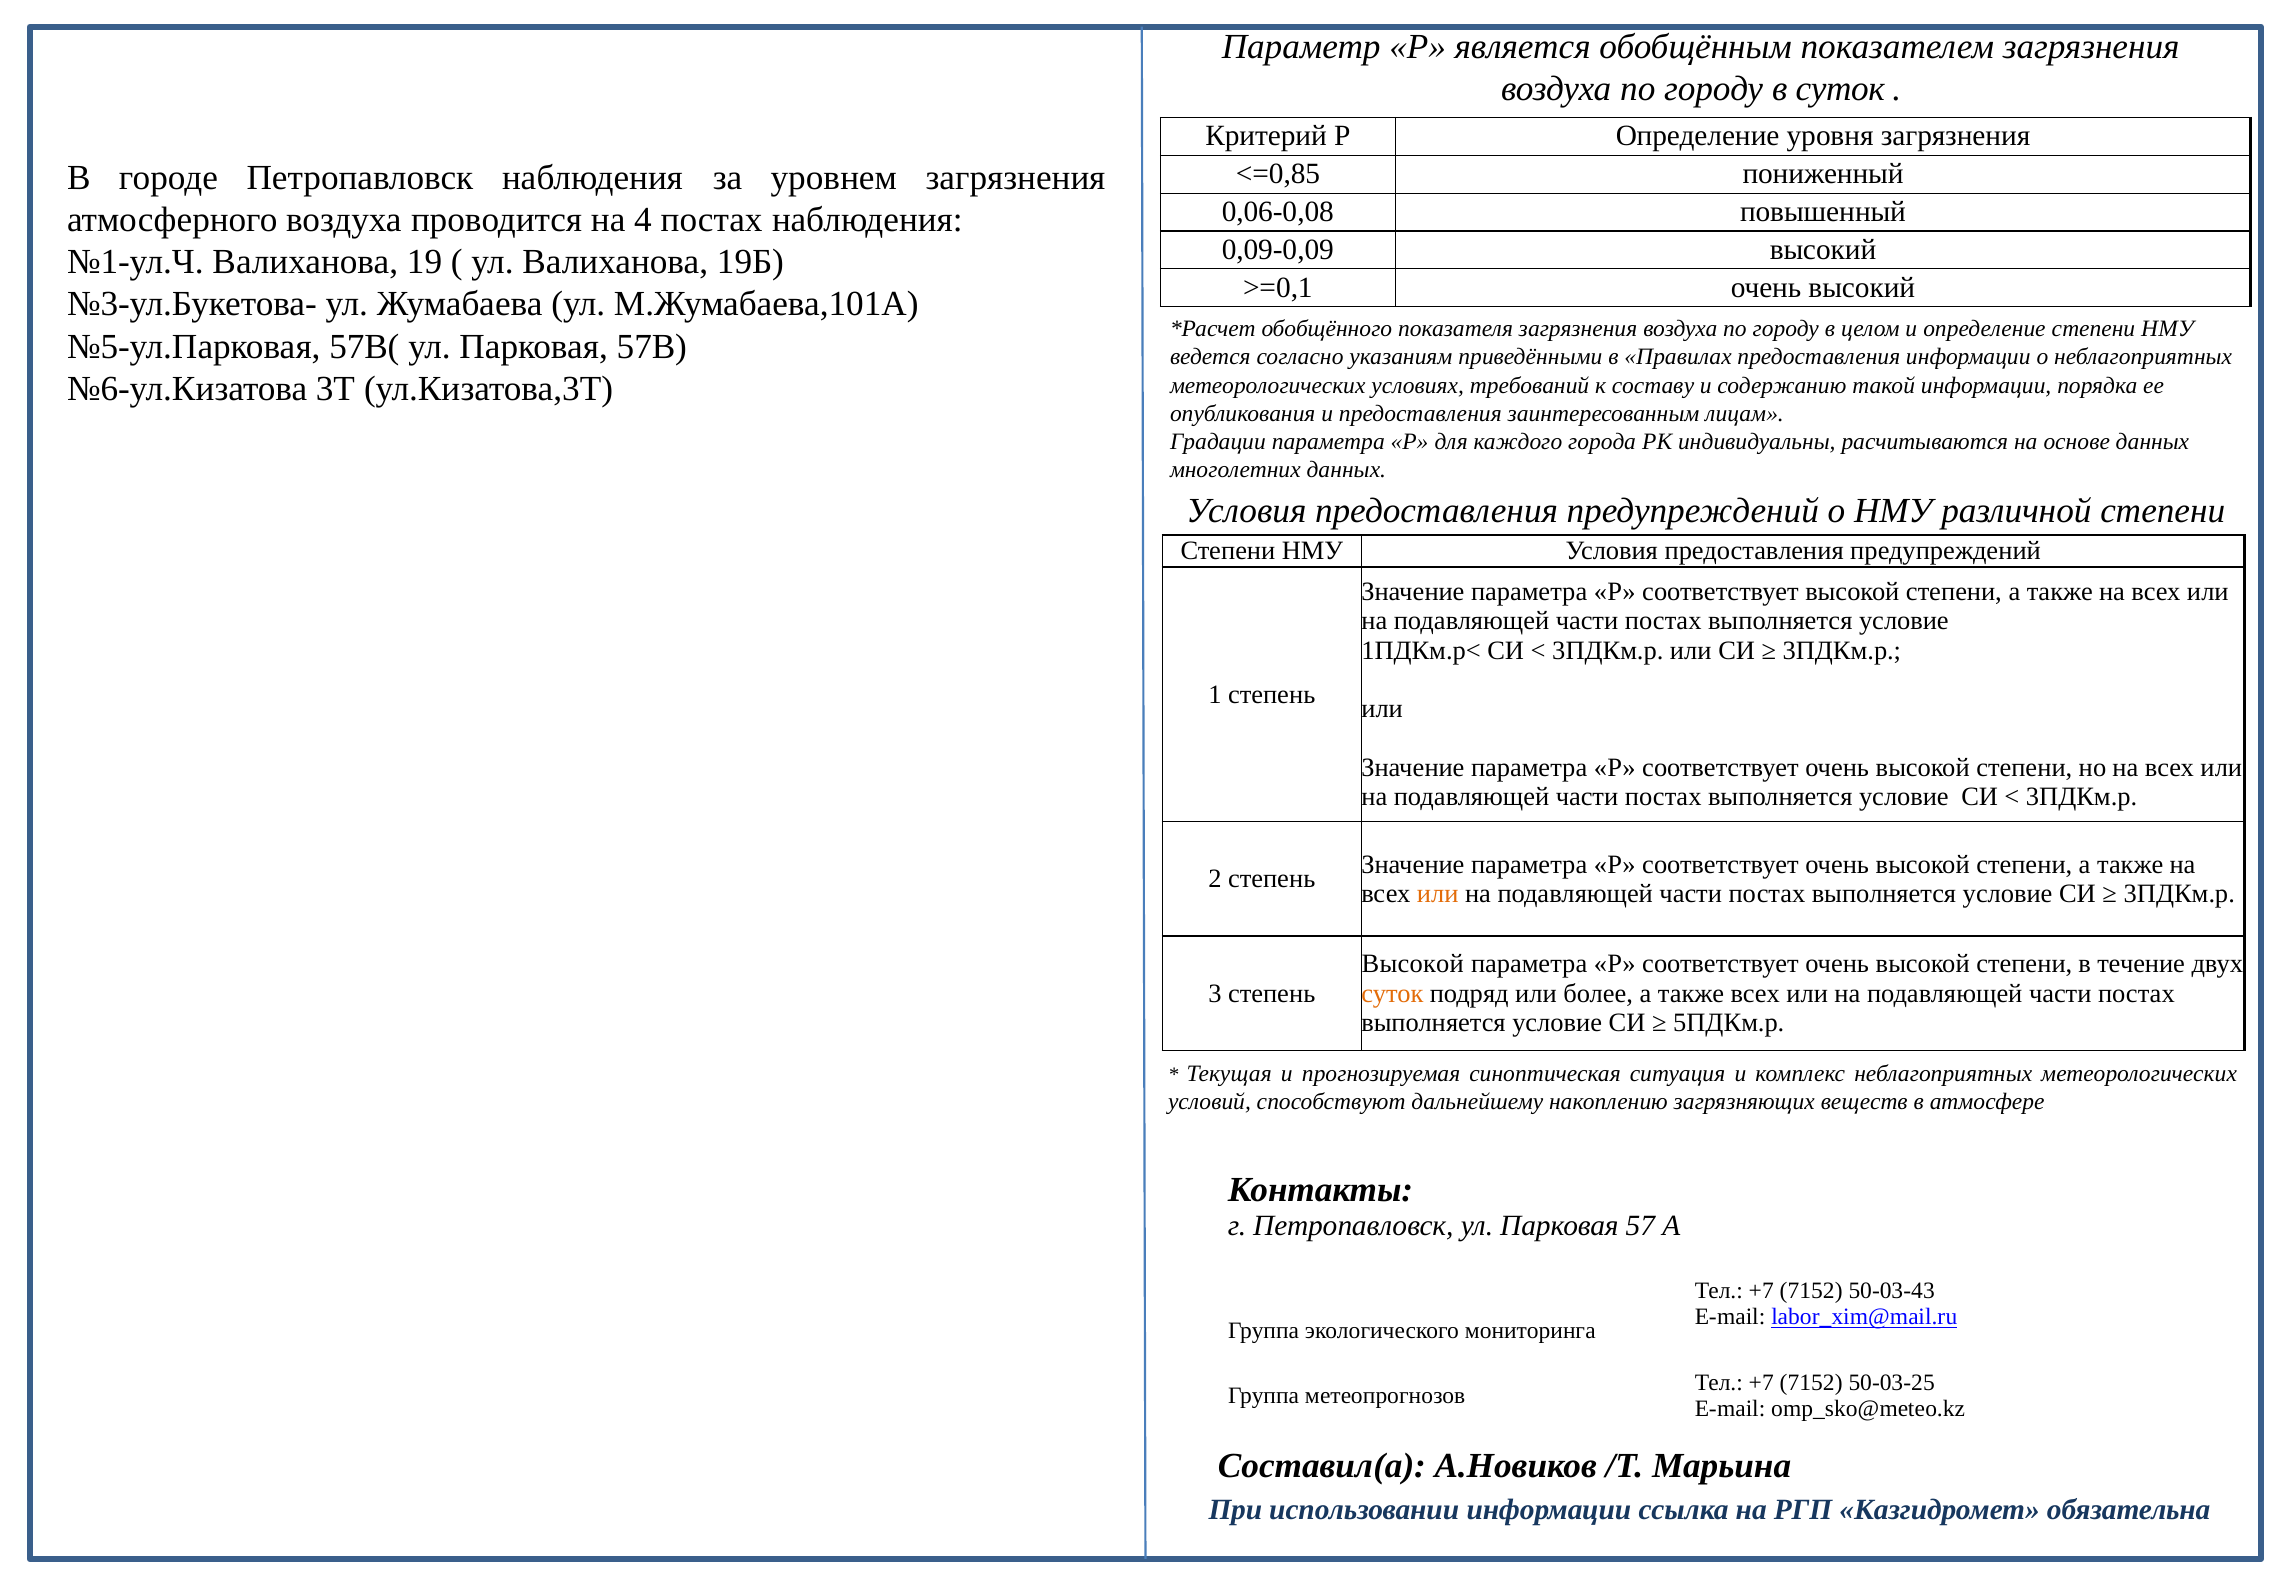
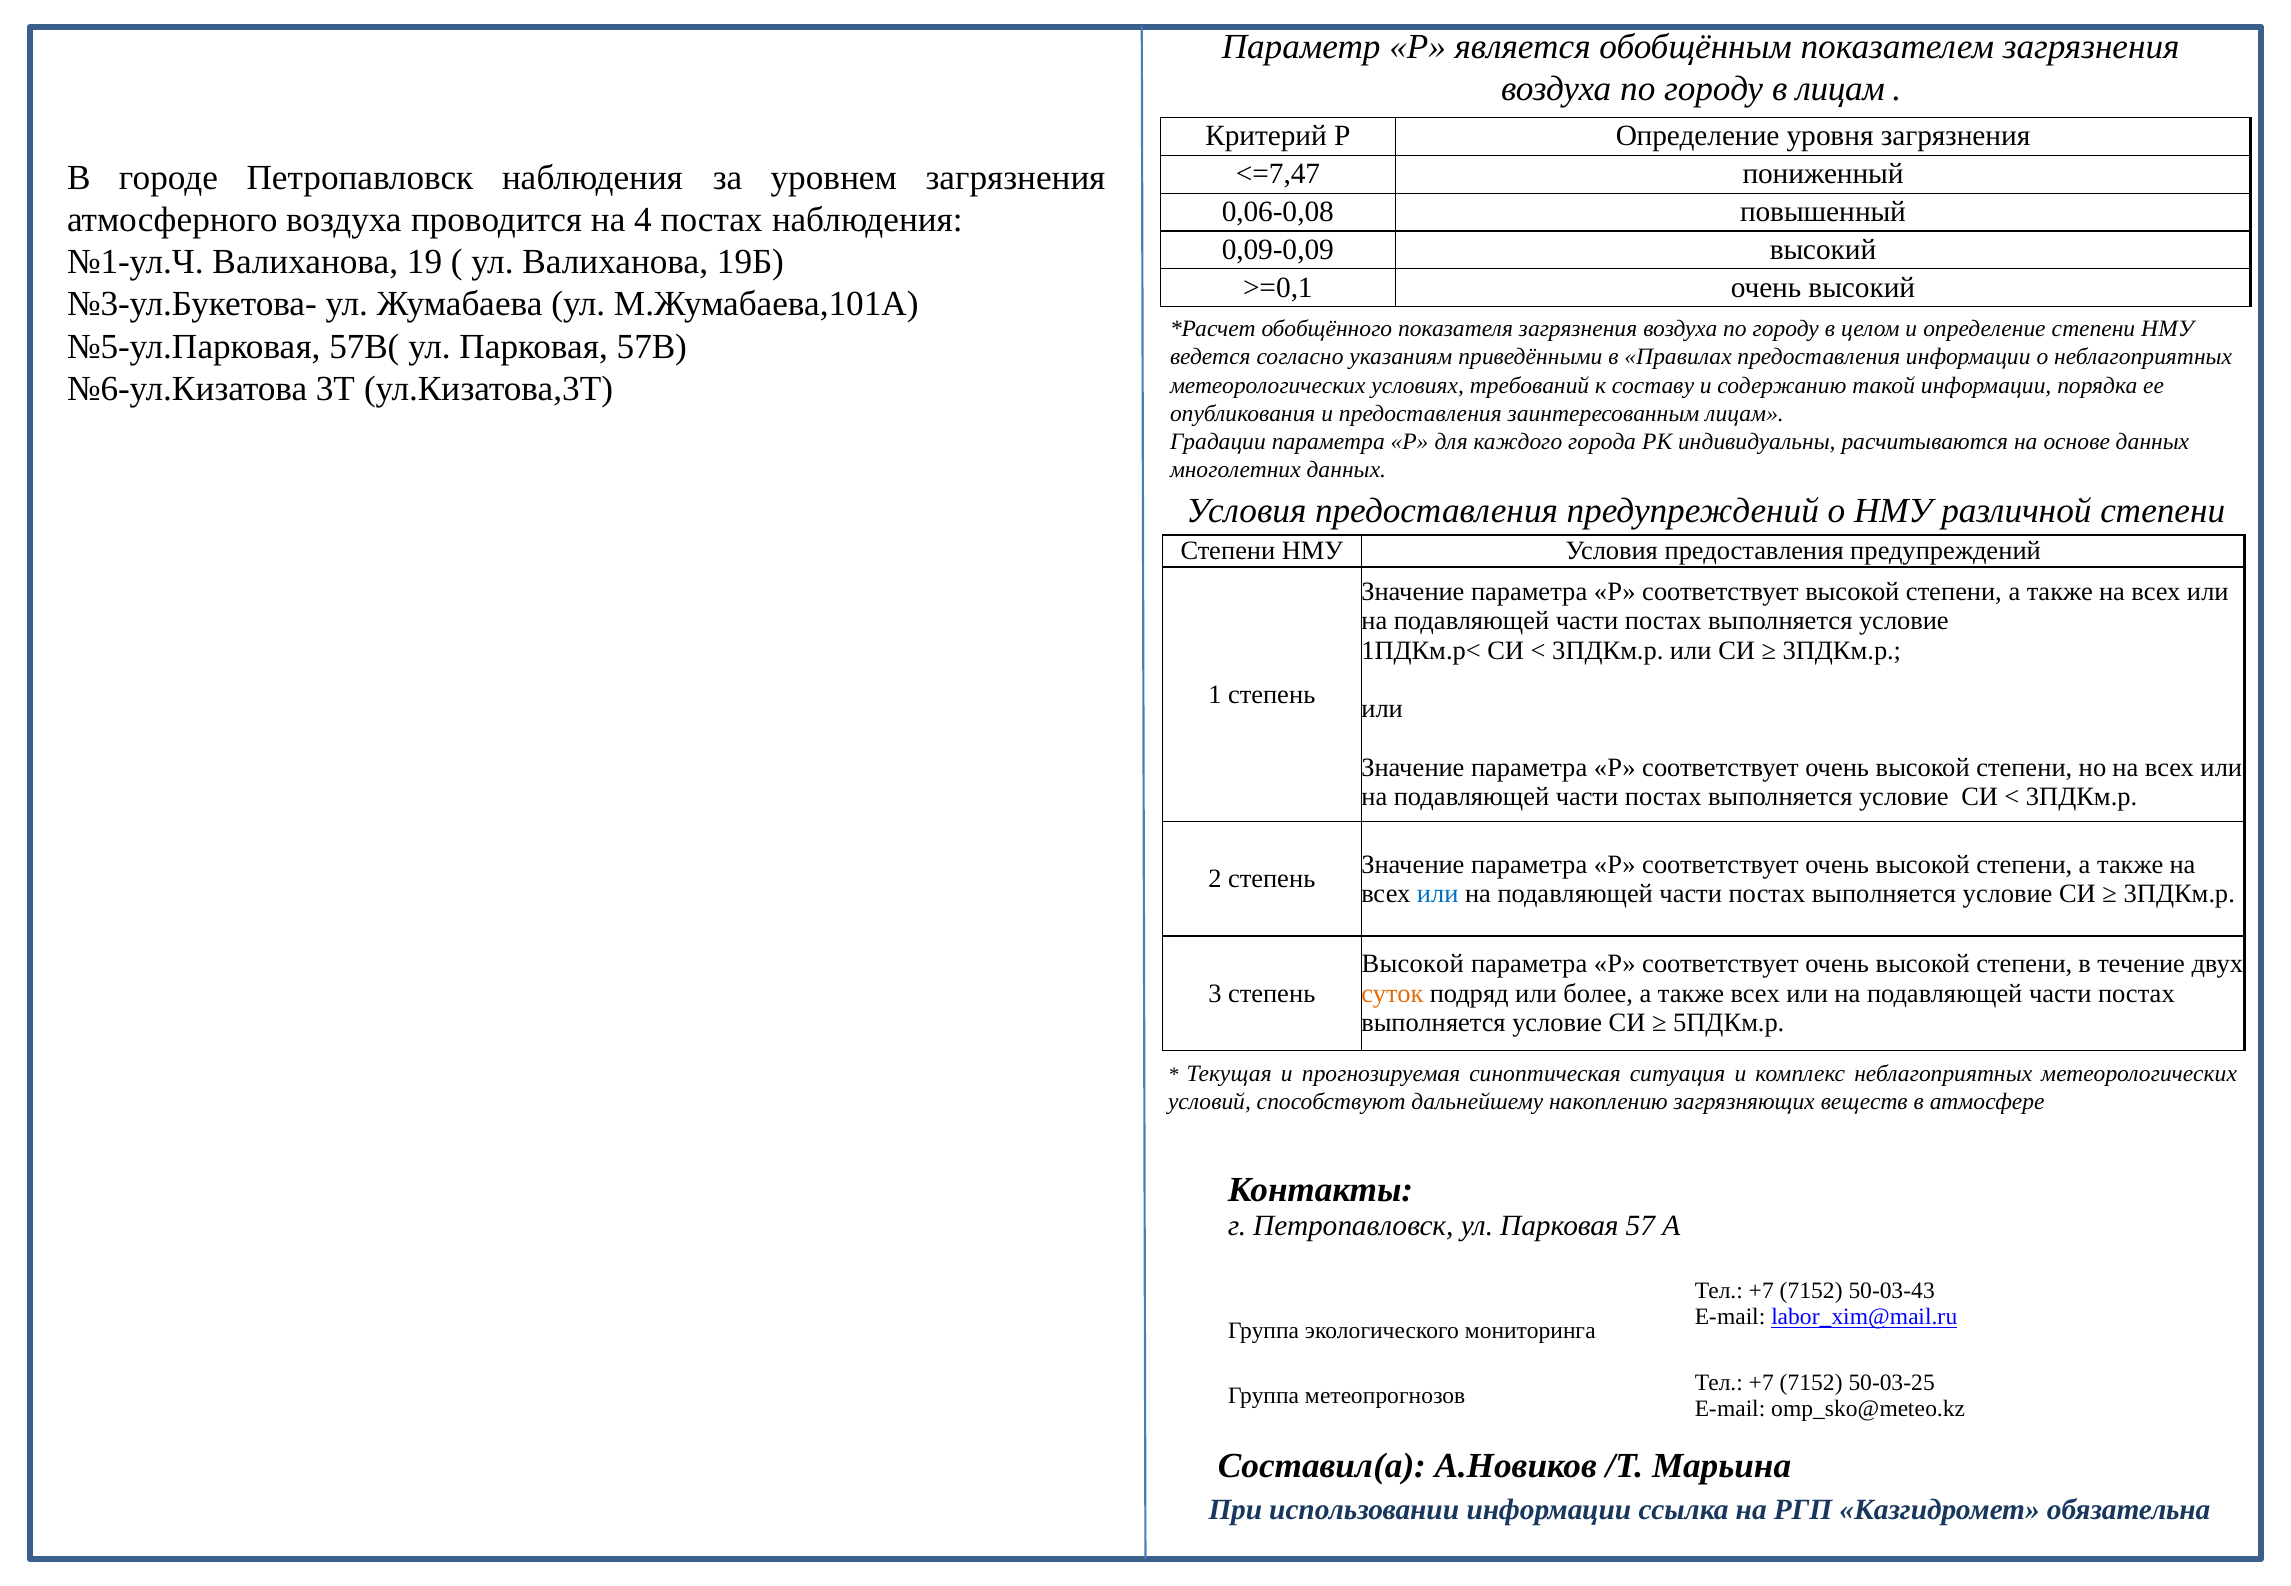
в суток: суток -> лицам (1840, 89)
<=0,85: <=0,85 -> <=7,47 (1278, 174)
или colour: orange -> blue (1438, 894)
